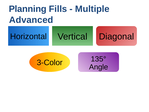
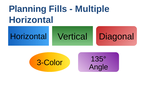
Advanced: Advanced -> Horizontal (31, 20)
